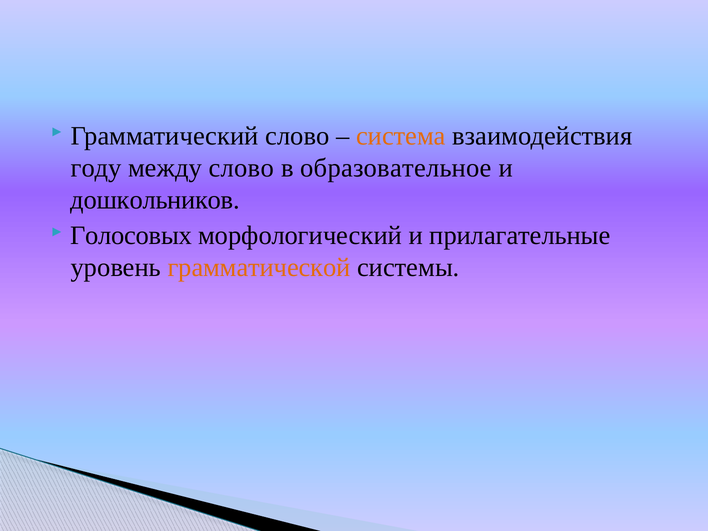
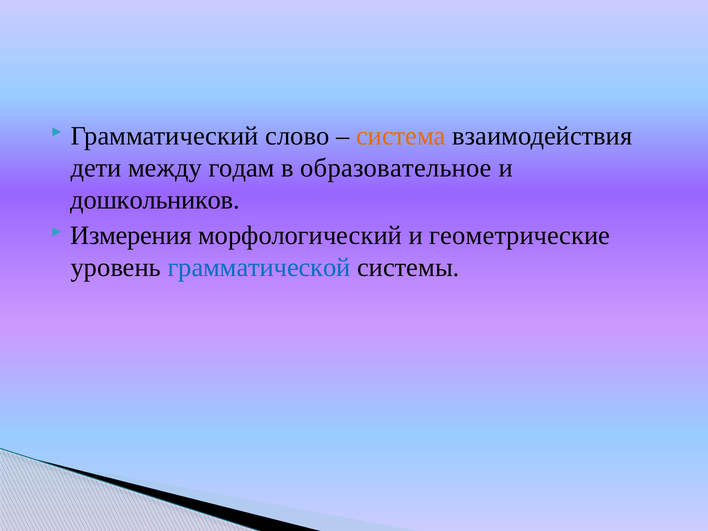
году: году -> дети (96, 168)
между слово: слово -> годам (242, 168)
Голосовых: Голосовых -> Измерения (131, 236)
прилагательные: прилагательные -> геометрические (520, 236)
грамматической colour: orange -> blue (259, 267)
